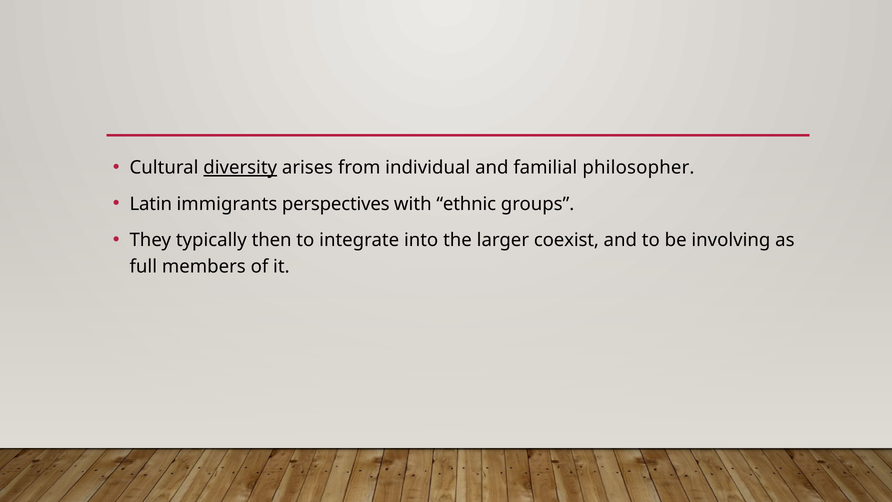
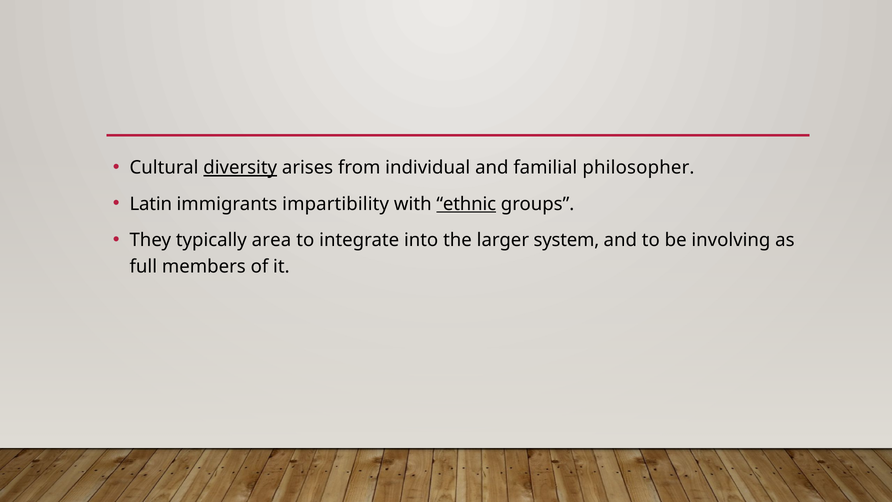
perspectives: perspectives -> impartibility (336, 204)
ethnic underline: none -> present (466, 204)
then: then -> area (271, 240)
coexist: coexist -> system (566, 240)
